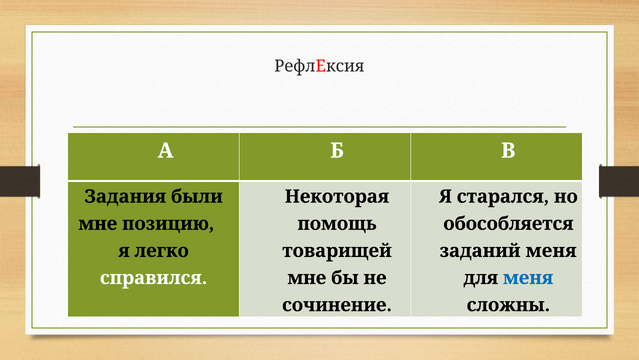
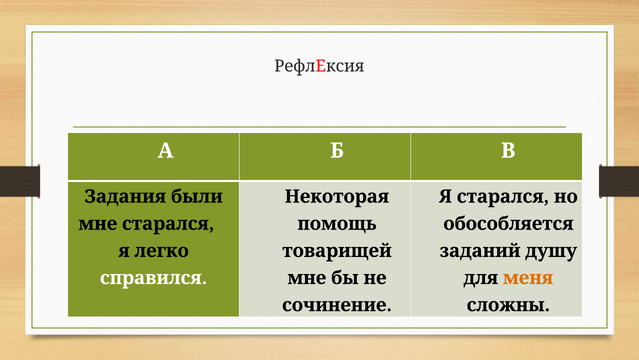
мне позицию: позицию -> старался (168, 223)
заданий меня: меня -> душу (551, 250)
меня colour: blue -> orange (528, 277)
